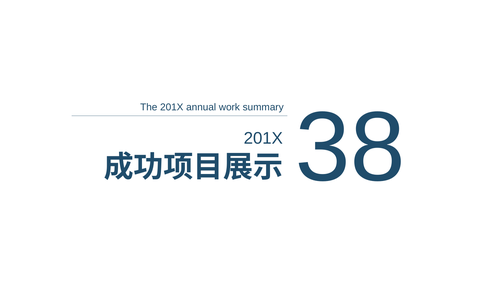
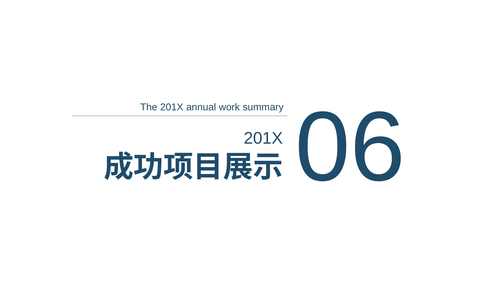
38: 38 -> 06 (350, 148)
